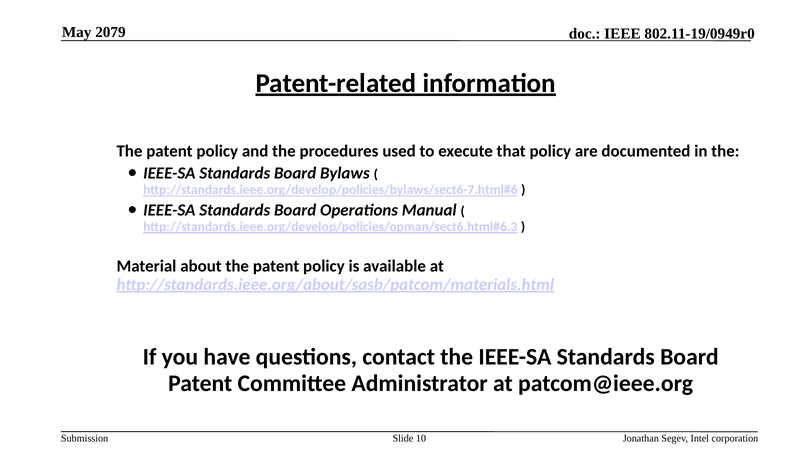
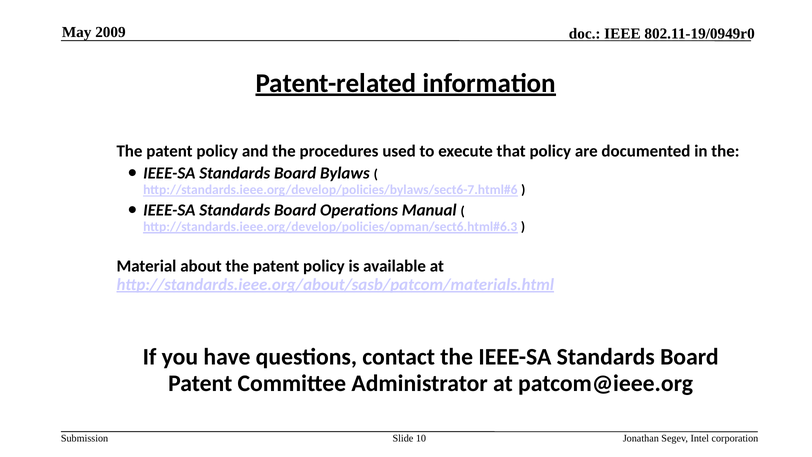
2079: 2079 -> 2009 (110, 32)
